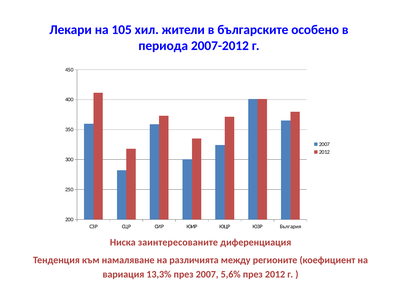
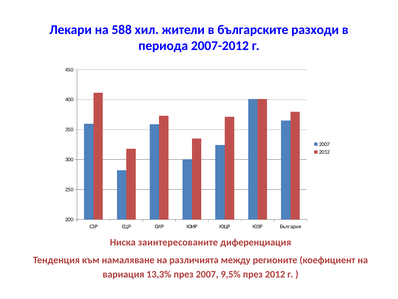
105: 105 -> 588 (122, 30)
особено: особено -> разходи (315, 30)
5,6%: 5,6% -> 9,5% (231, 274)
